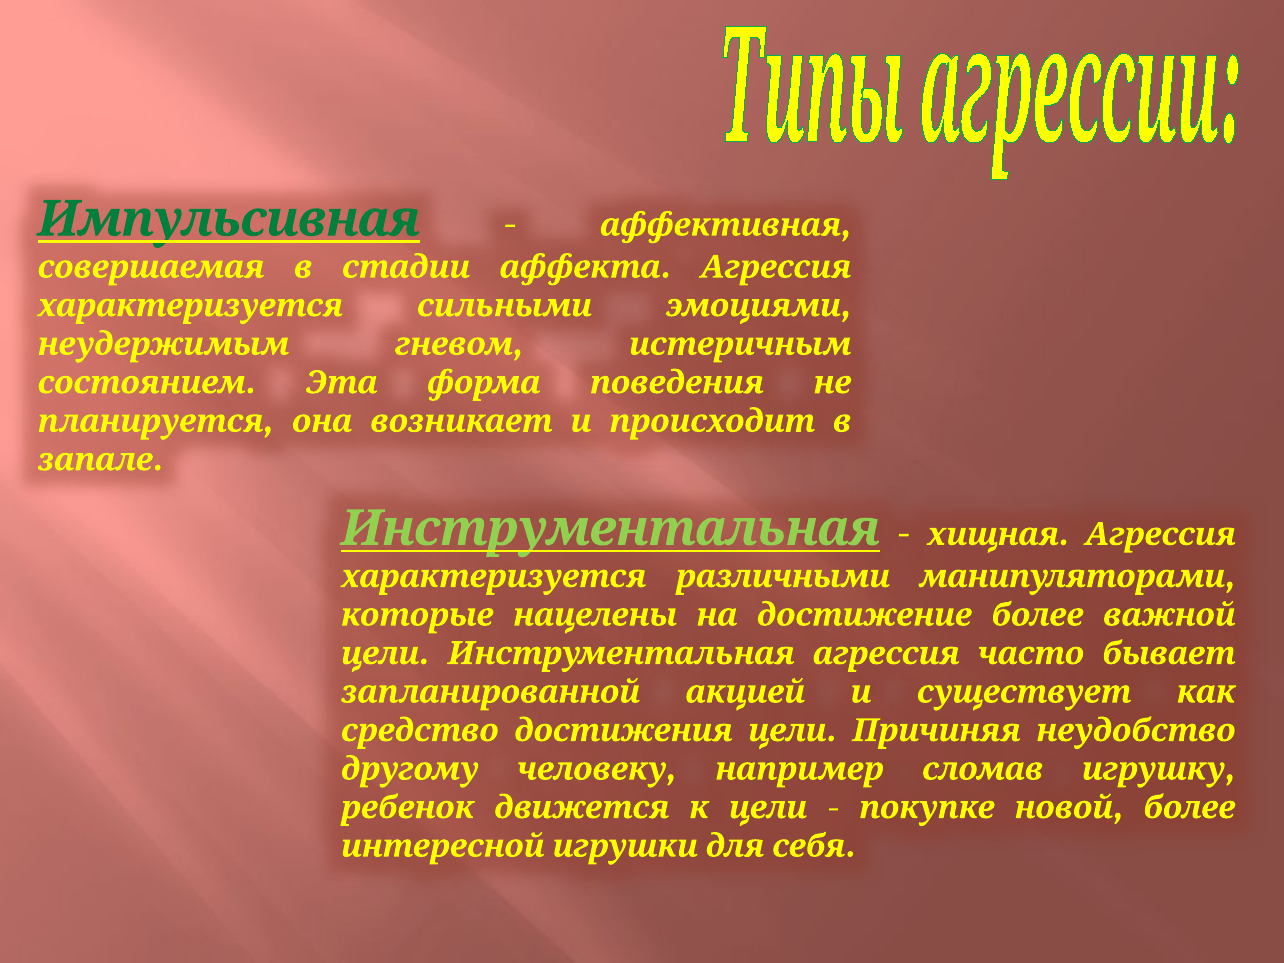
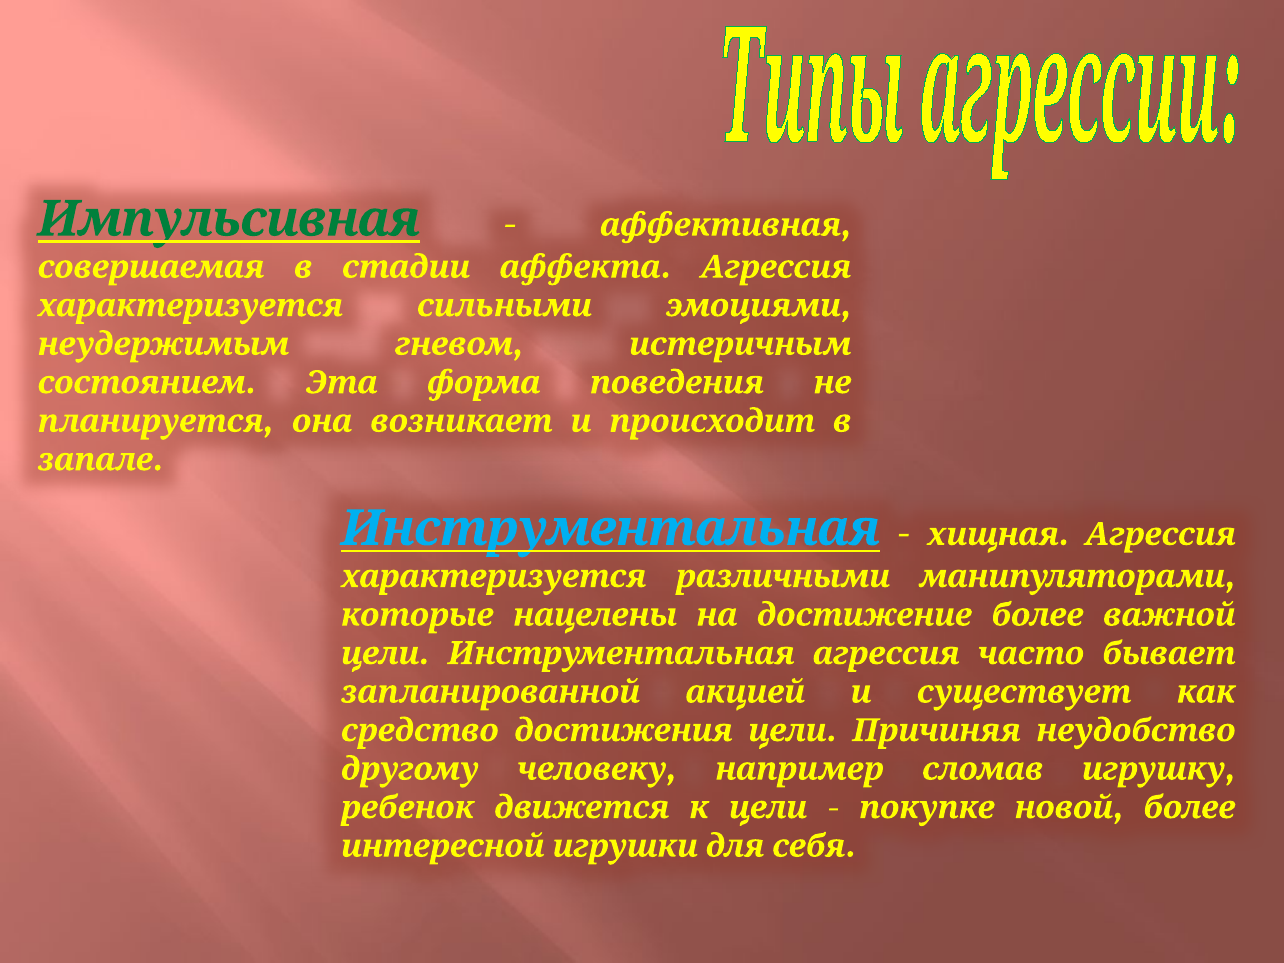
Инструментальная colour: light green -> light blue (611, 529)
